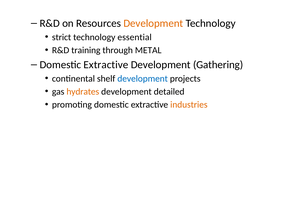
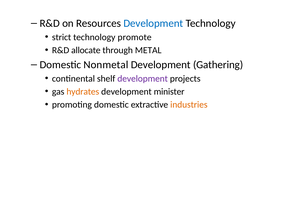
Development colour: orange -> blue (153, 23)
essential: essential -> promote (135, 37)
training: training -> allocate (86, 50)
Extractive: Extractive -> Nonmetal (106, 65)
development colour: blue -> purple (143, 79)
detailed: detailed -> minister (169, 92)
